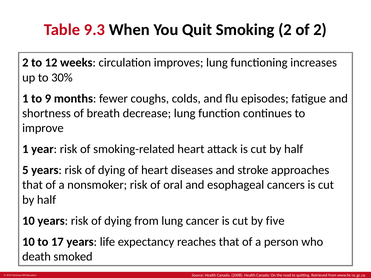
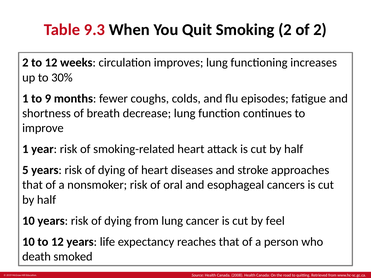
five: five -> feel (275, 221)
10 to 17: 17 -> 12 (57, 242)
